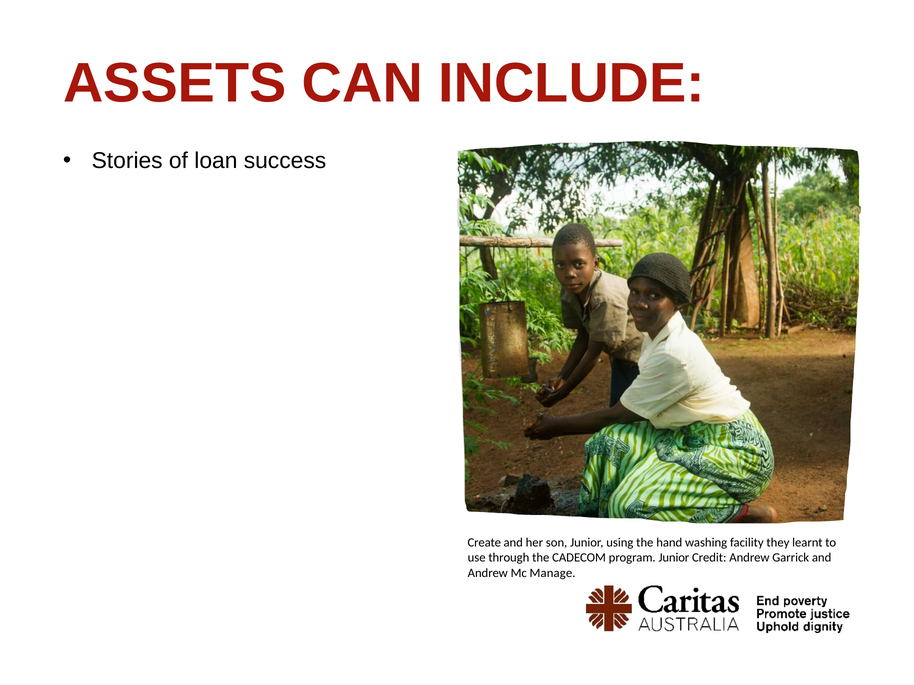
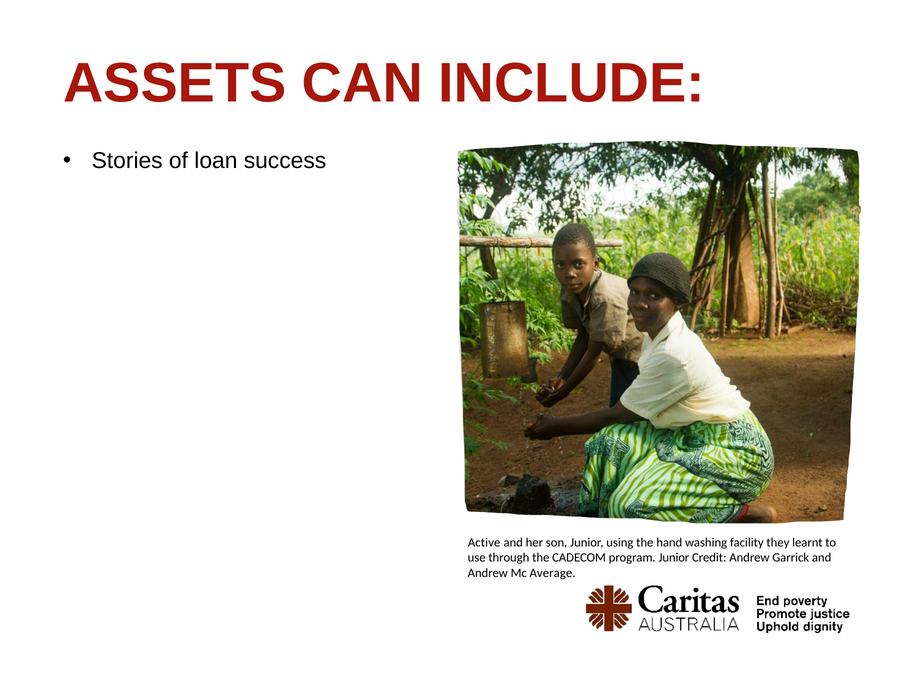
Create: Create -> Active (484, 543)
Manage: Manage -> Average (553, 573)
